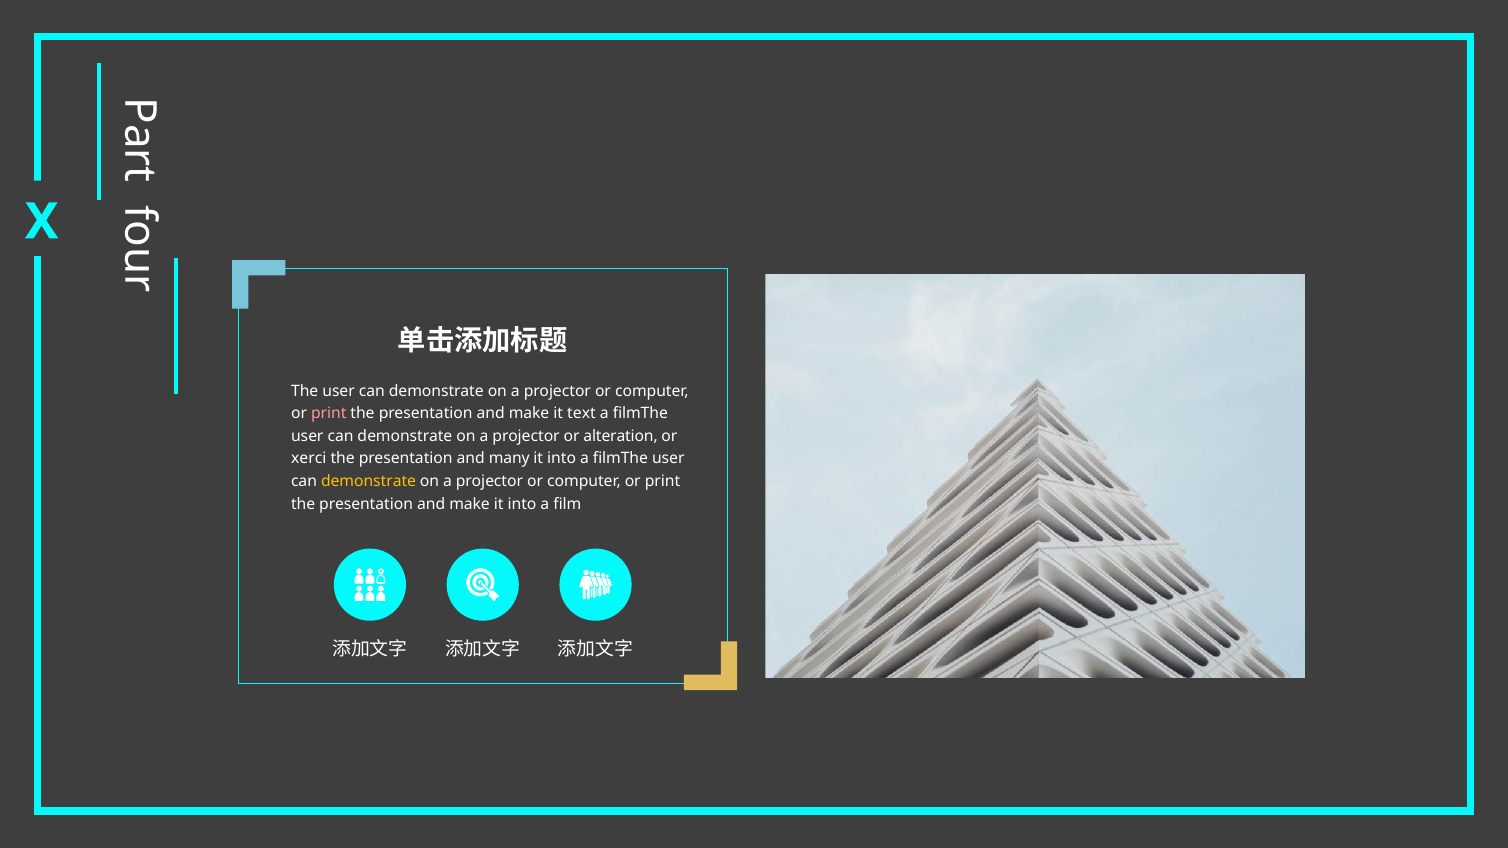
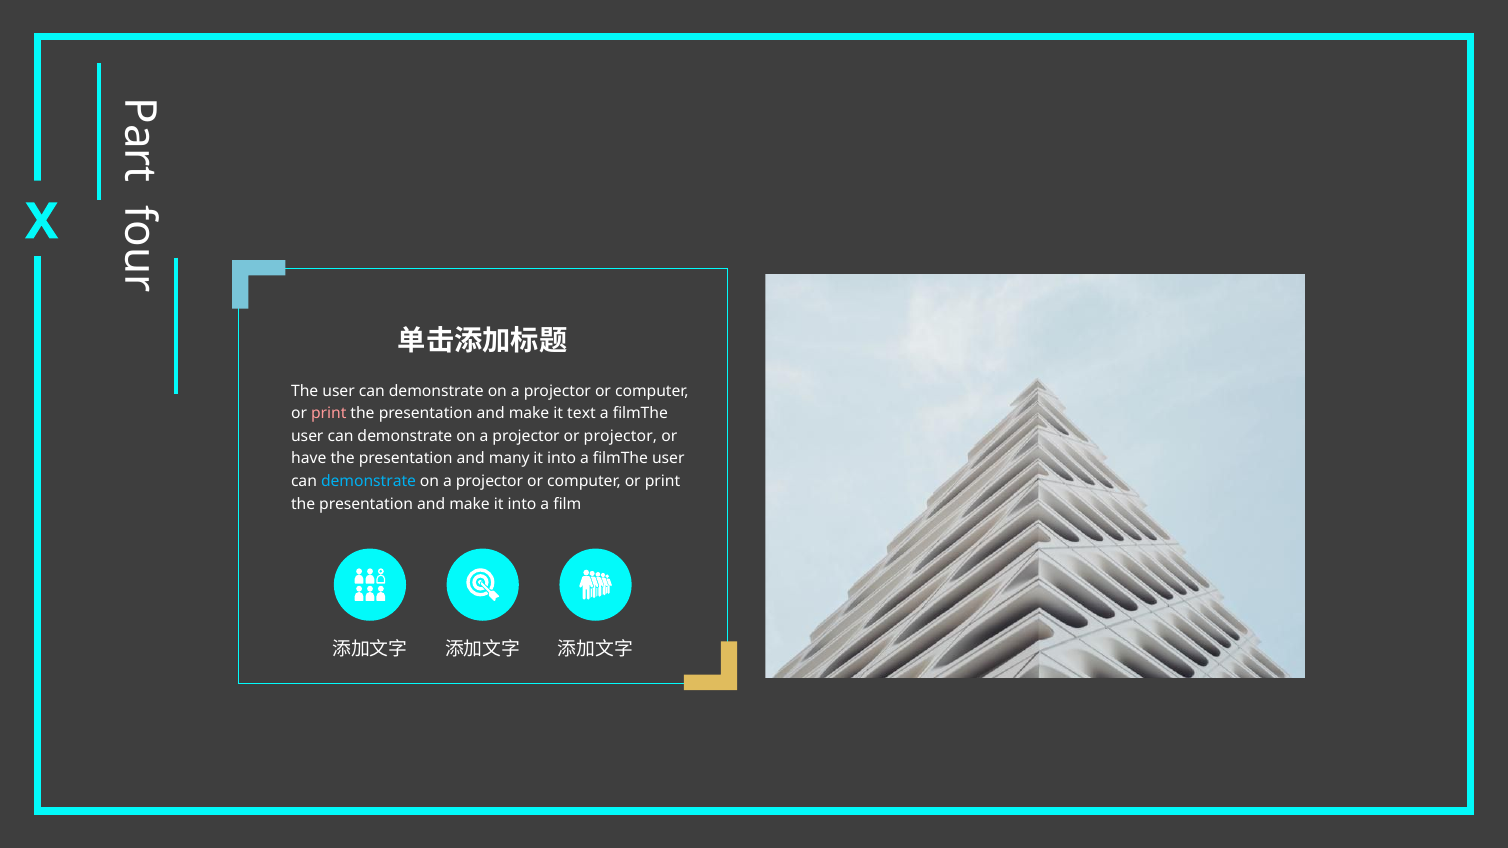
or alteration: alteration -> projector (620, 436)
xerci: xerci -> have (309, 459)
demonstrate colour: yellow -> light blue (369, 481)
